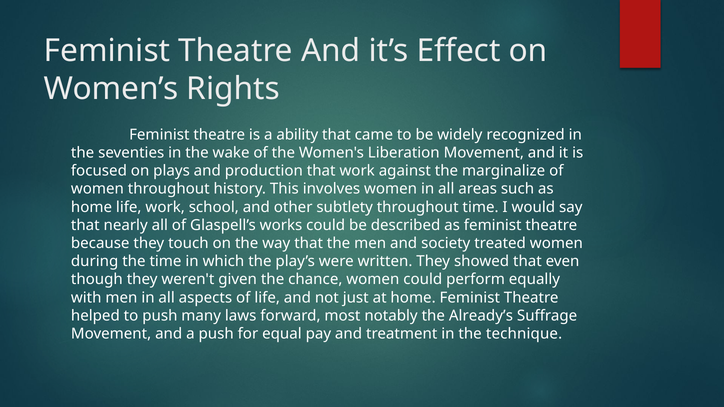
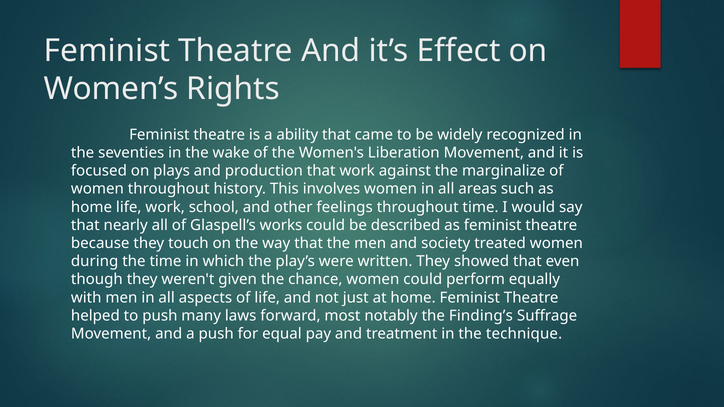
subtlety: subtlety -> feelings (345, 207)
Already’s: Already’s -> Finding’s (481, 316)
